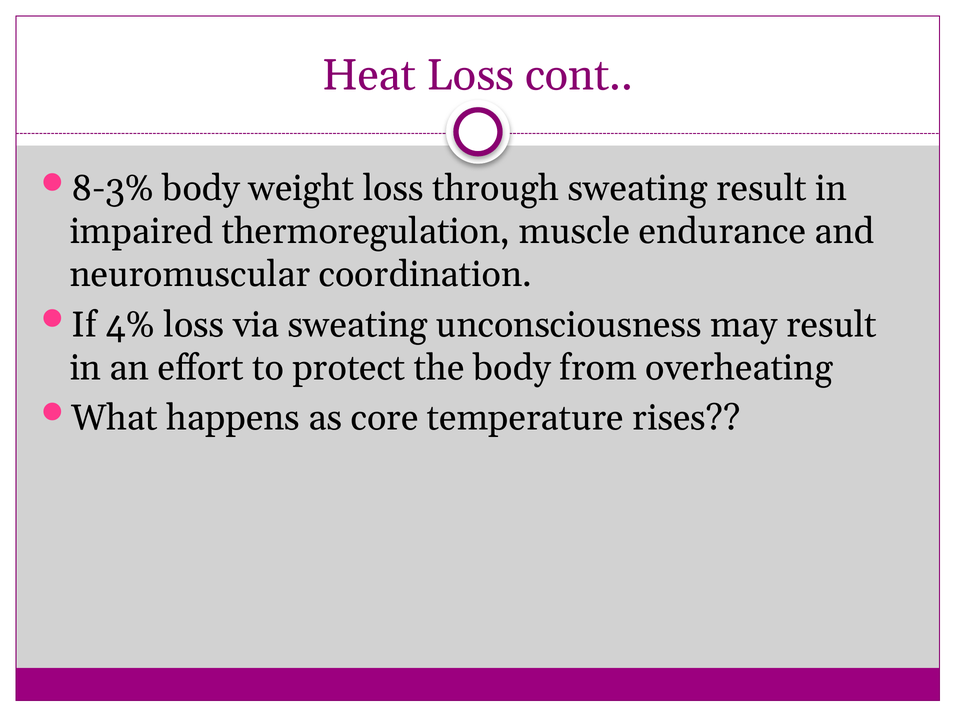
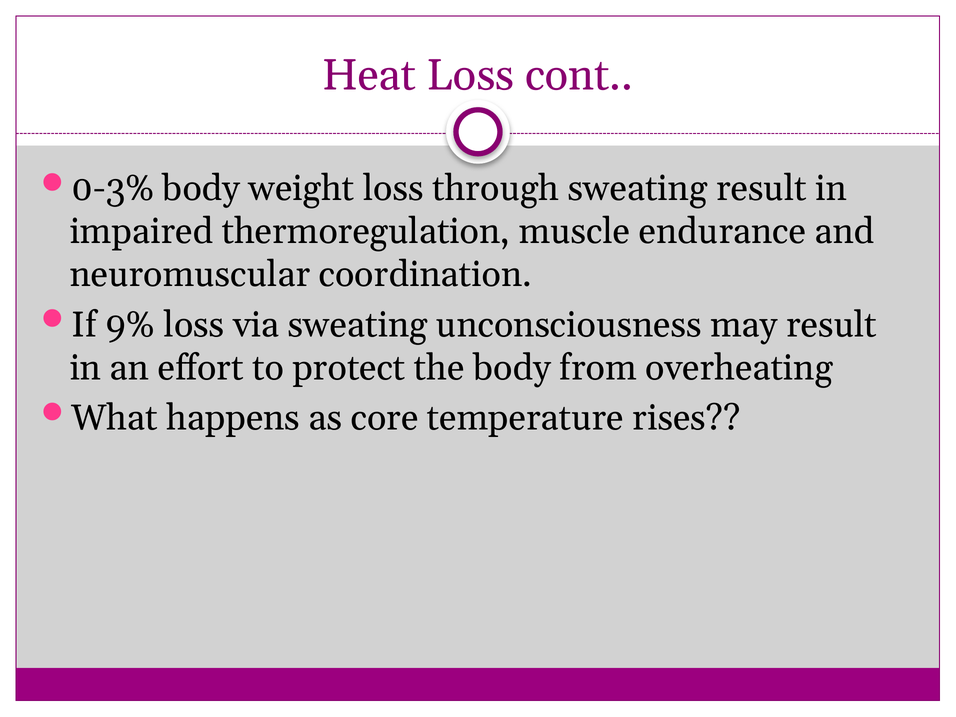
8-3%: 8-3% -> 0-3% (113, 188)
4%: 4% -> 9% (130, 325)
